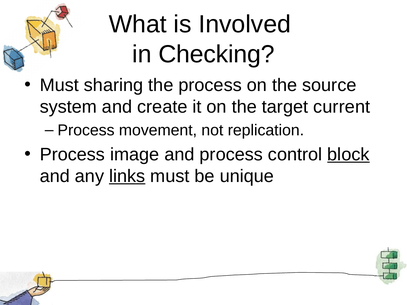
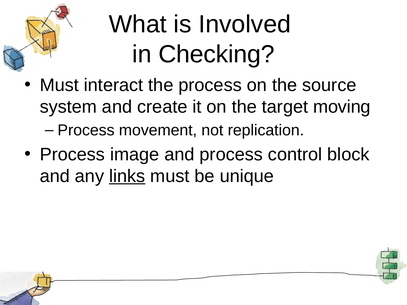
sharing: sharing -> interact (114, 85)
current: current -> moving (342, 107)
block underline: present -> none (348, 155)
